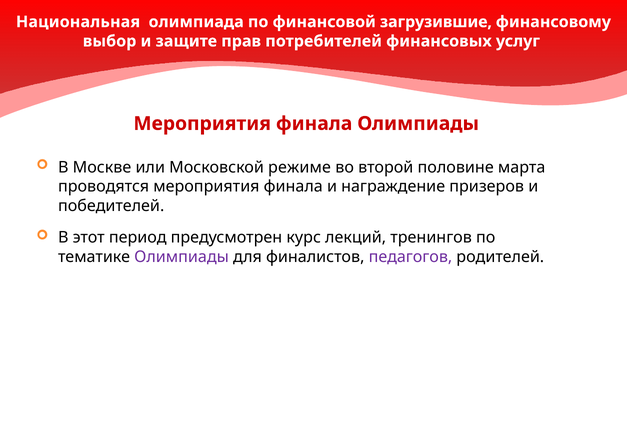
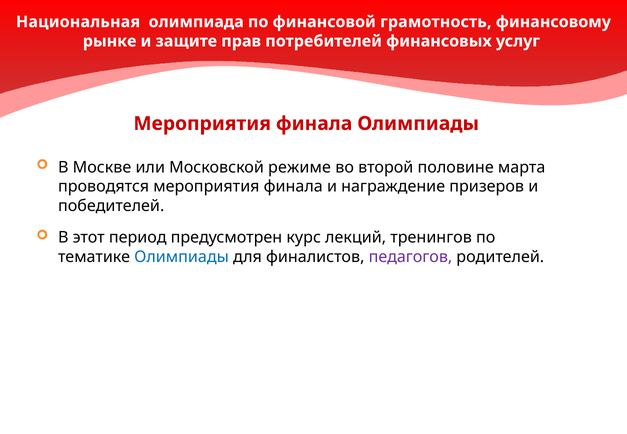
загрузившие: загрузившие -> грамотность (436, 22)
выбор: выбор -> рынке (110, 41)
Олимпиады colour: purple -> blue (182, 257)
